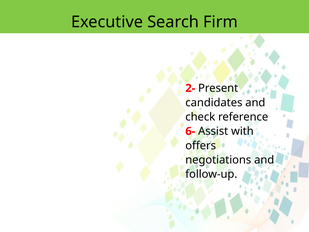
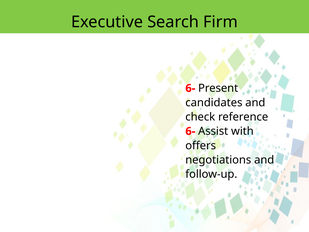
2-: 2- -> 6- (190, 88)
